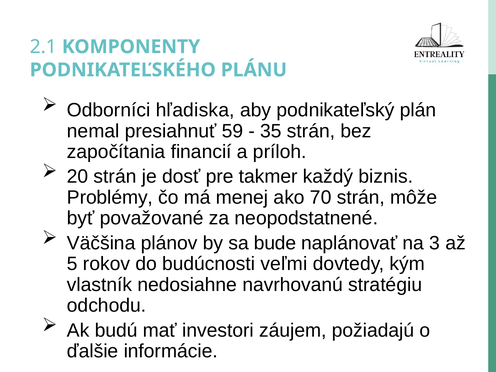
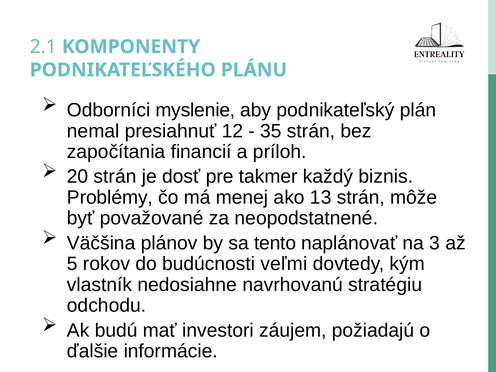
hľadiska: hľadiska -> myslenie (195, 110)
59: 59 -> 12 (232, 131)
70: 70 -> 13 (321, 197)
bude: bude -> tento (275, 243)
